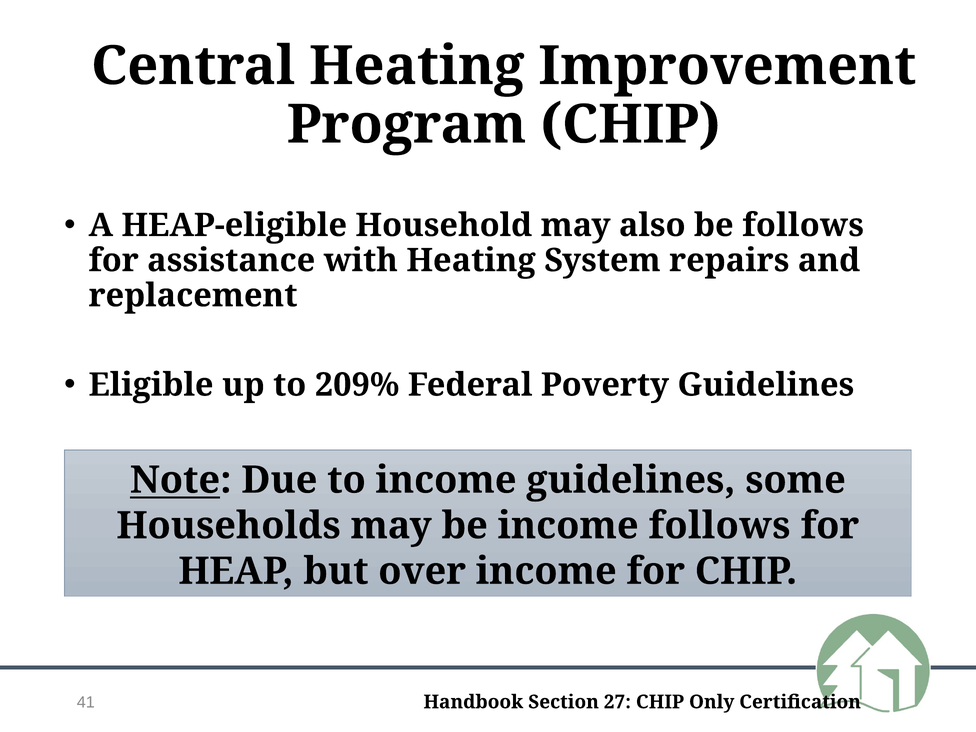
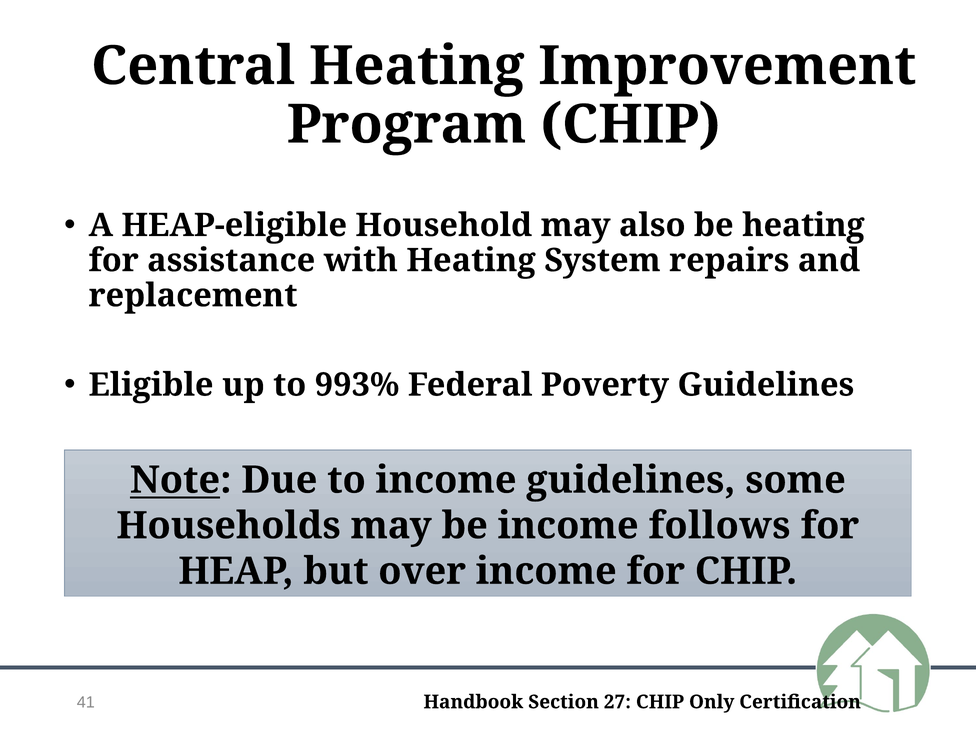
be follows: follows -> heating (803, 225)
209%: 209% -> 993% (357, 385)
